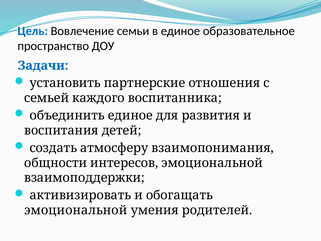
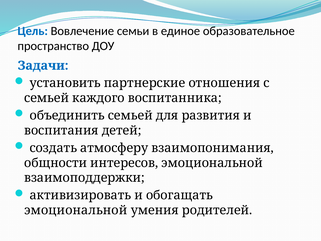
объединить единое: единое -> семьей (130, 115)
